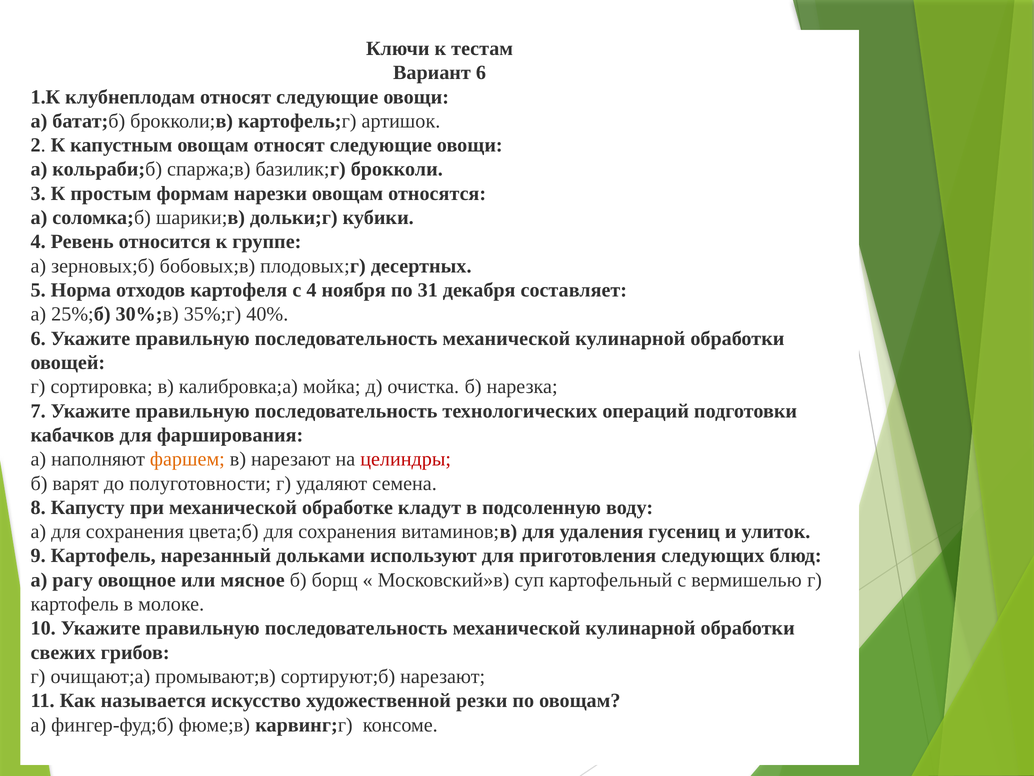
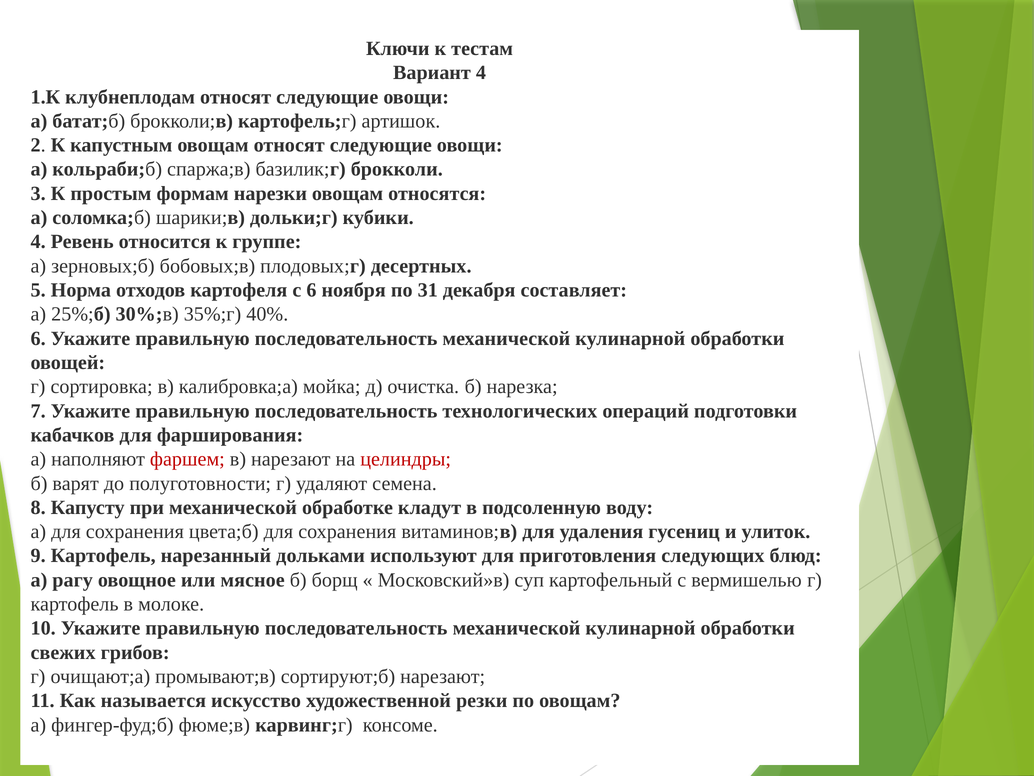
Вариант 6: 6 -> 4 (481, 73)
с 4: 4 -> 6 (311, 290)
фаршем colour: orange -> red (187, 459)
